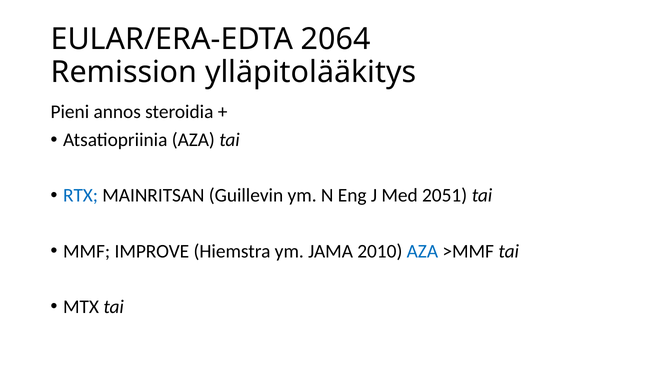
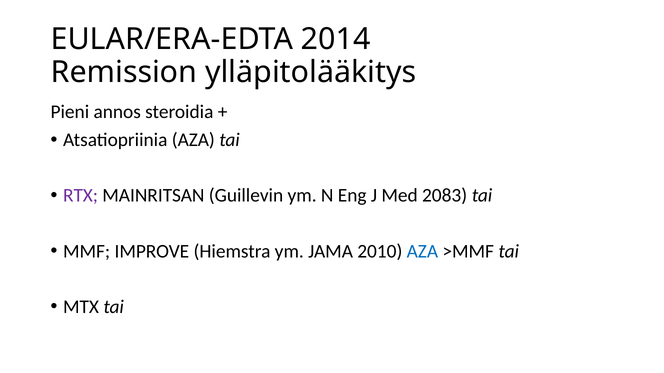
2064: 2064 -> 2014 (336, 39)
RTX colour: blue -> purple (81, 196)
2051: 2051 -> 2083 (445, 196)
